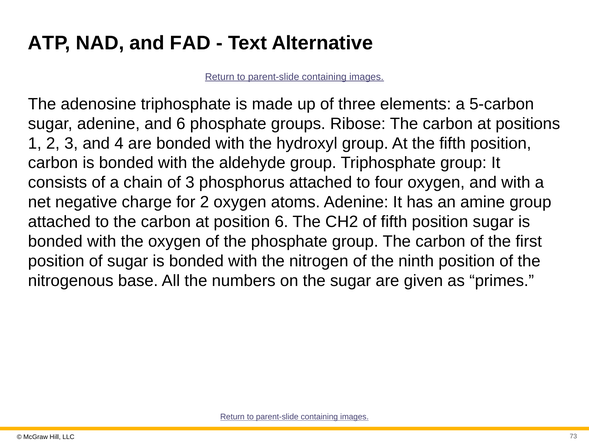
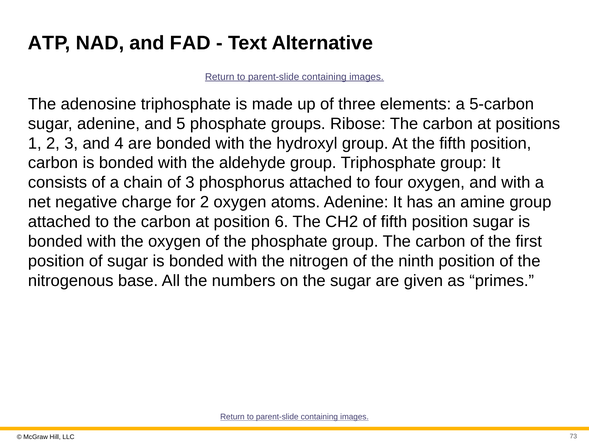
and 6: 6 -> 5 (181, 124)
